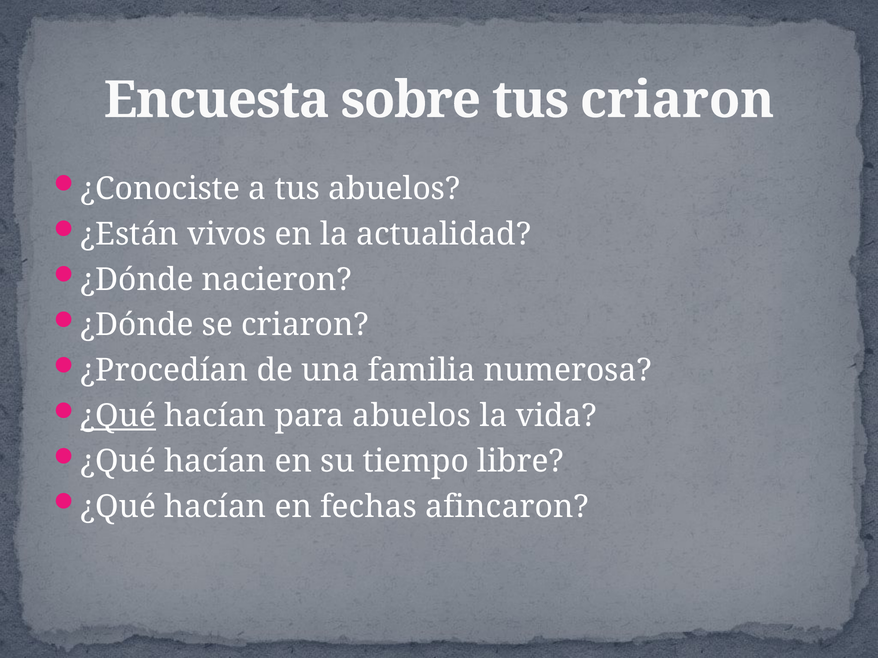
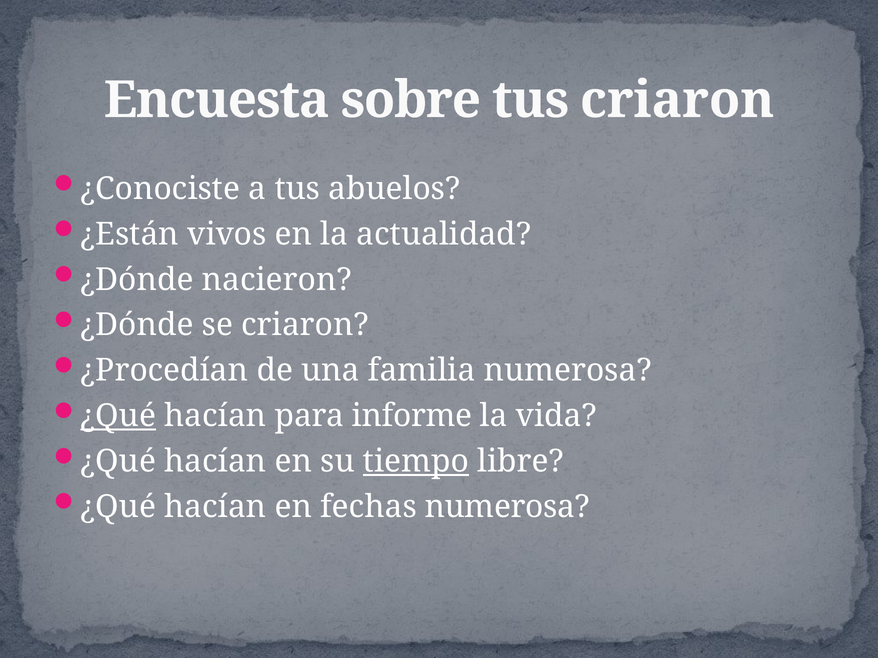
para abuelos: abuelos -> informe (412, 416)
tiempo underline: none -> present (416, 462)
fechas afincaron: afincaron -> numerosa (507, 507)
